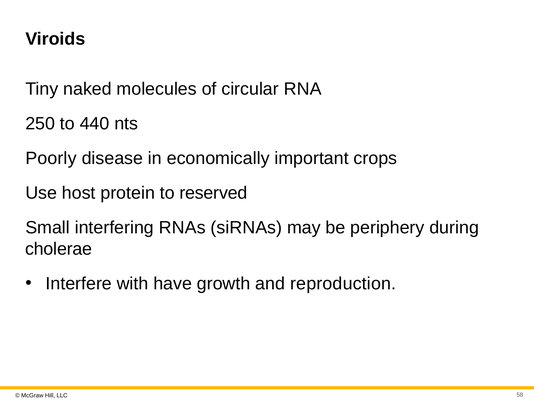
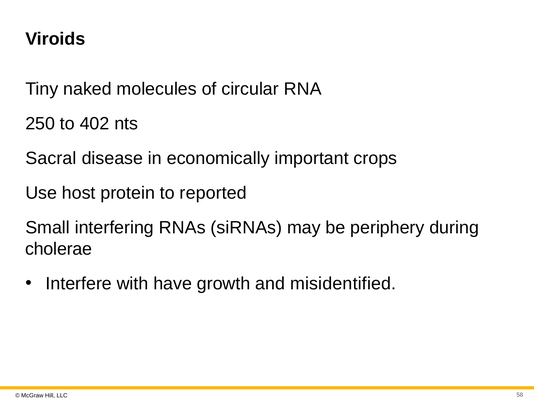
440: 440 -> 402 (95, 124)
Poorly: Poorly -> Sacral (51, 159)
reserved: reserved -> reported (213, 193)
reproduction: reproduction -> misidentified (343, 284)
